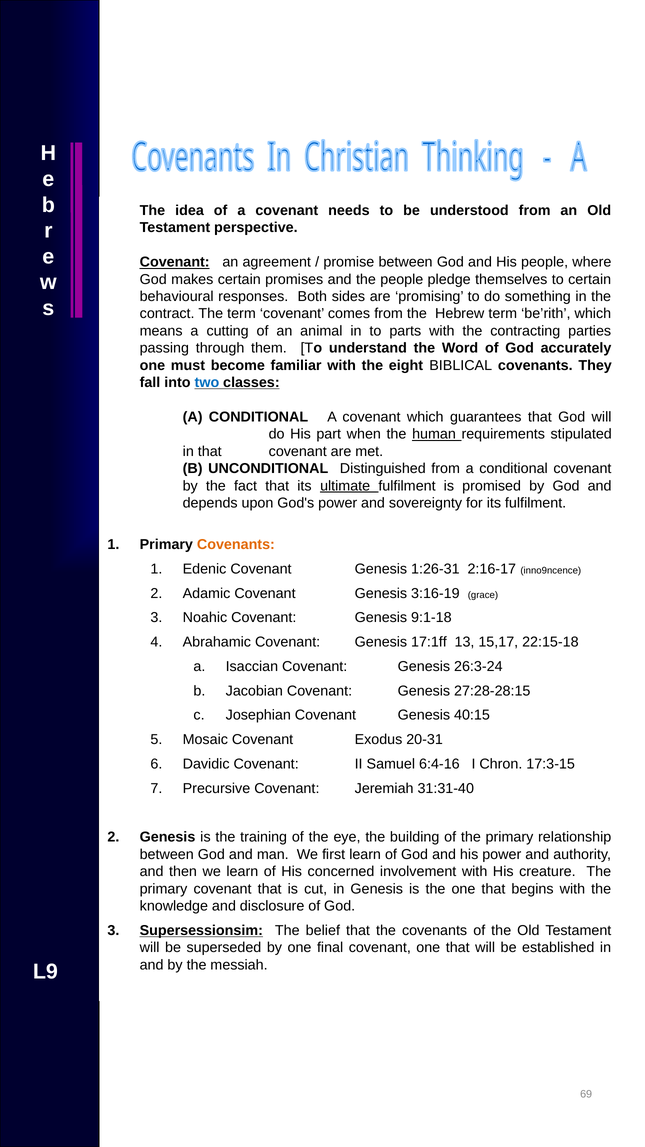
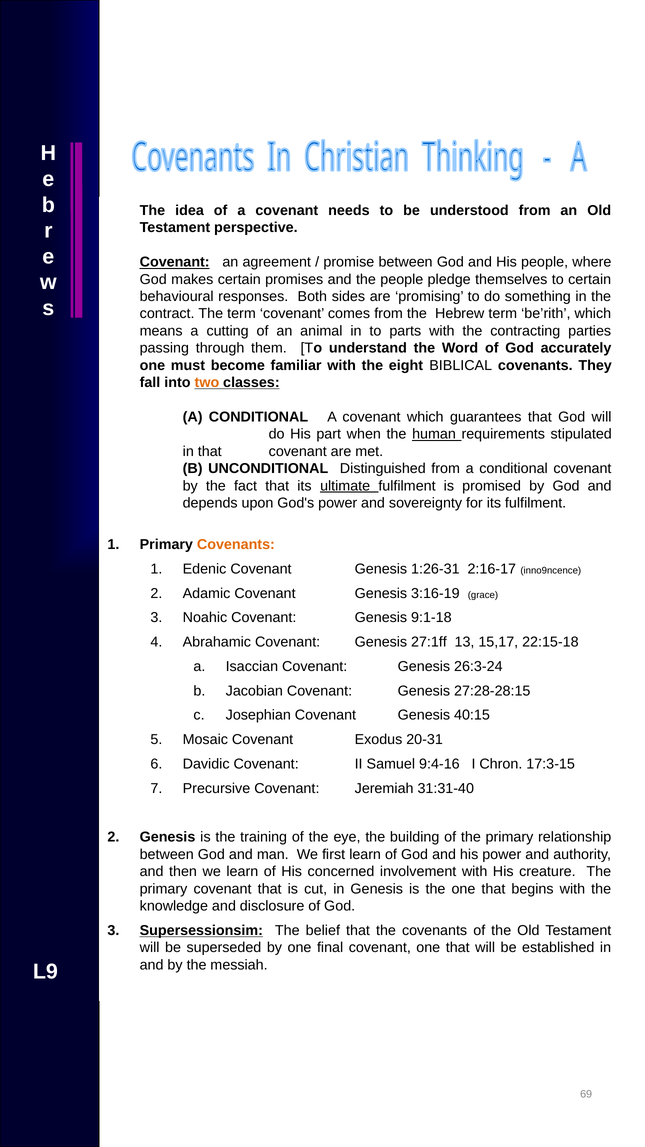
two colour: blue -> orange (207, 382)
17:1ff: 17:1ff -> 27:1ff (429, 642)
6:4-16: 6:4-16 -> 9:4-16 (439, 764)
